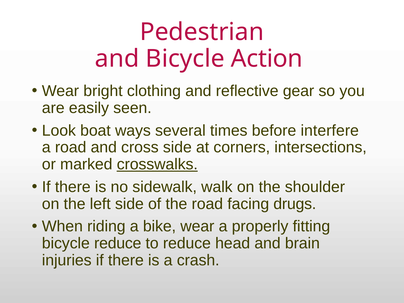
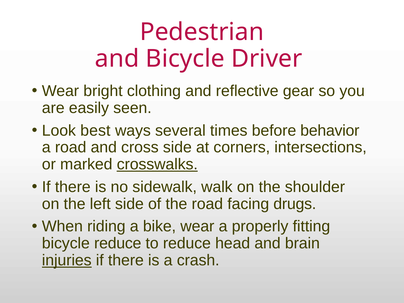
Action: Action -> Driver (267, 59)
boat: boat -> best (95, 131)
interfere: interfere -> behavior (330, 131)
injuries underline: none -> present (67, 260)
